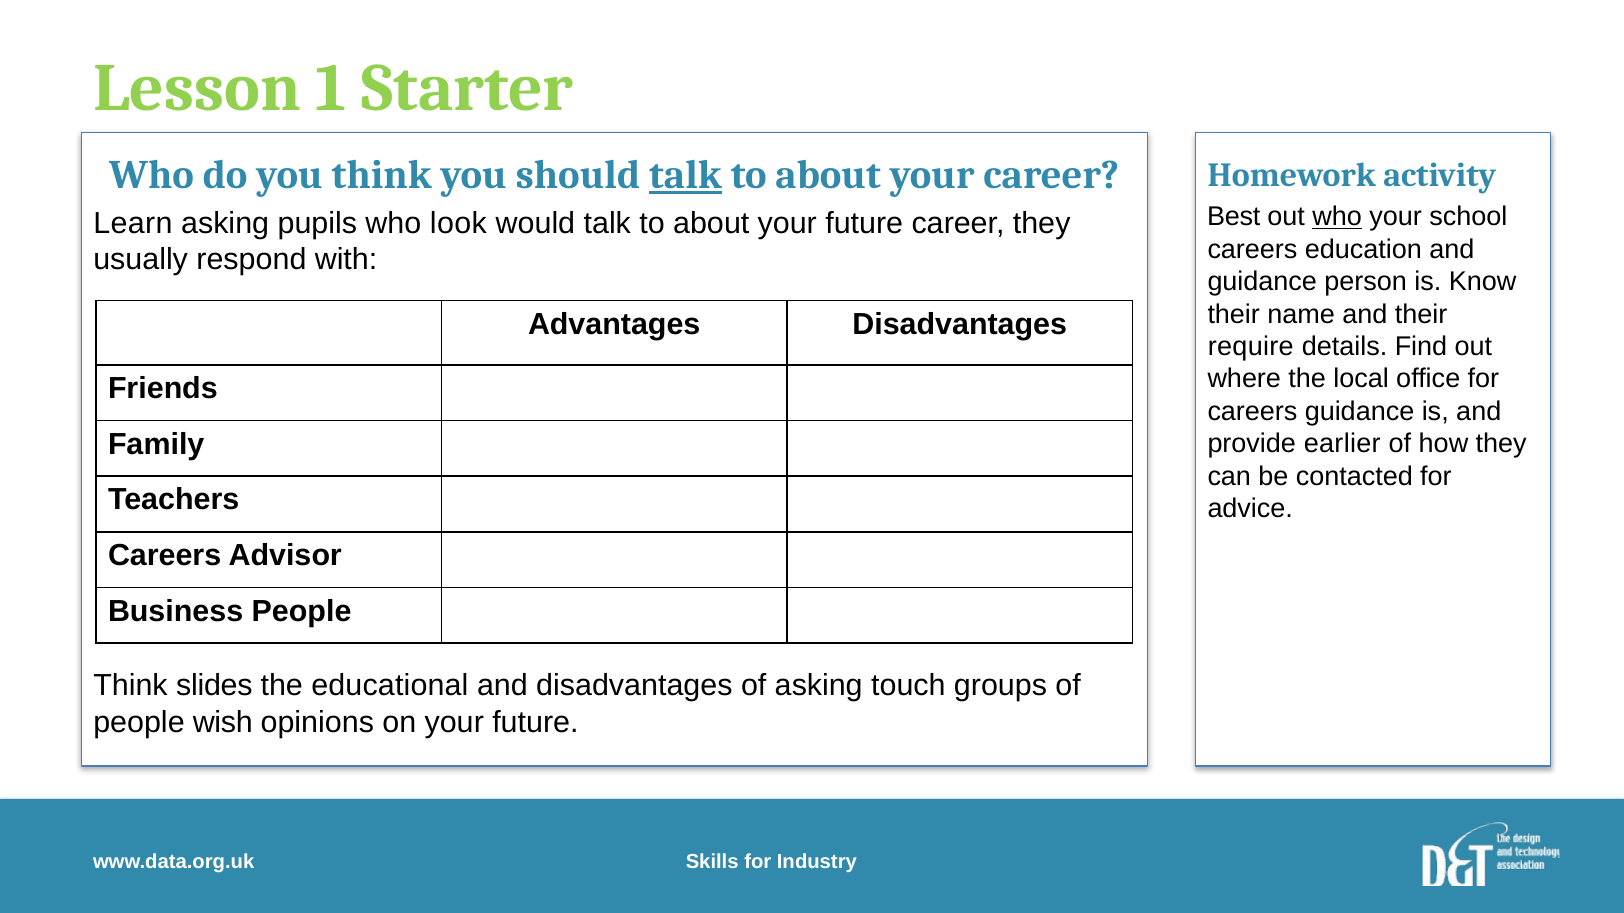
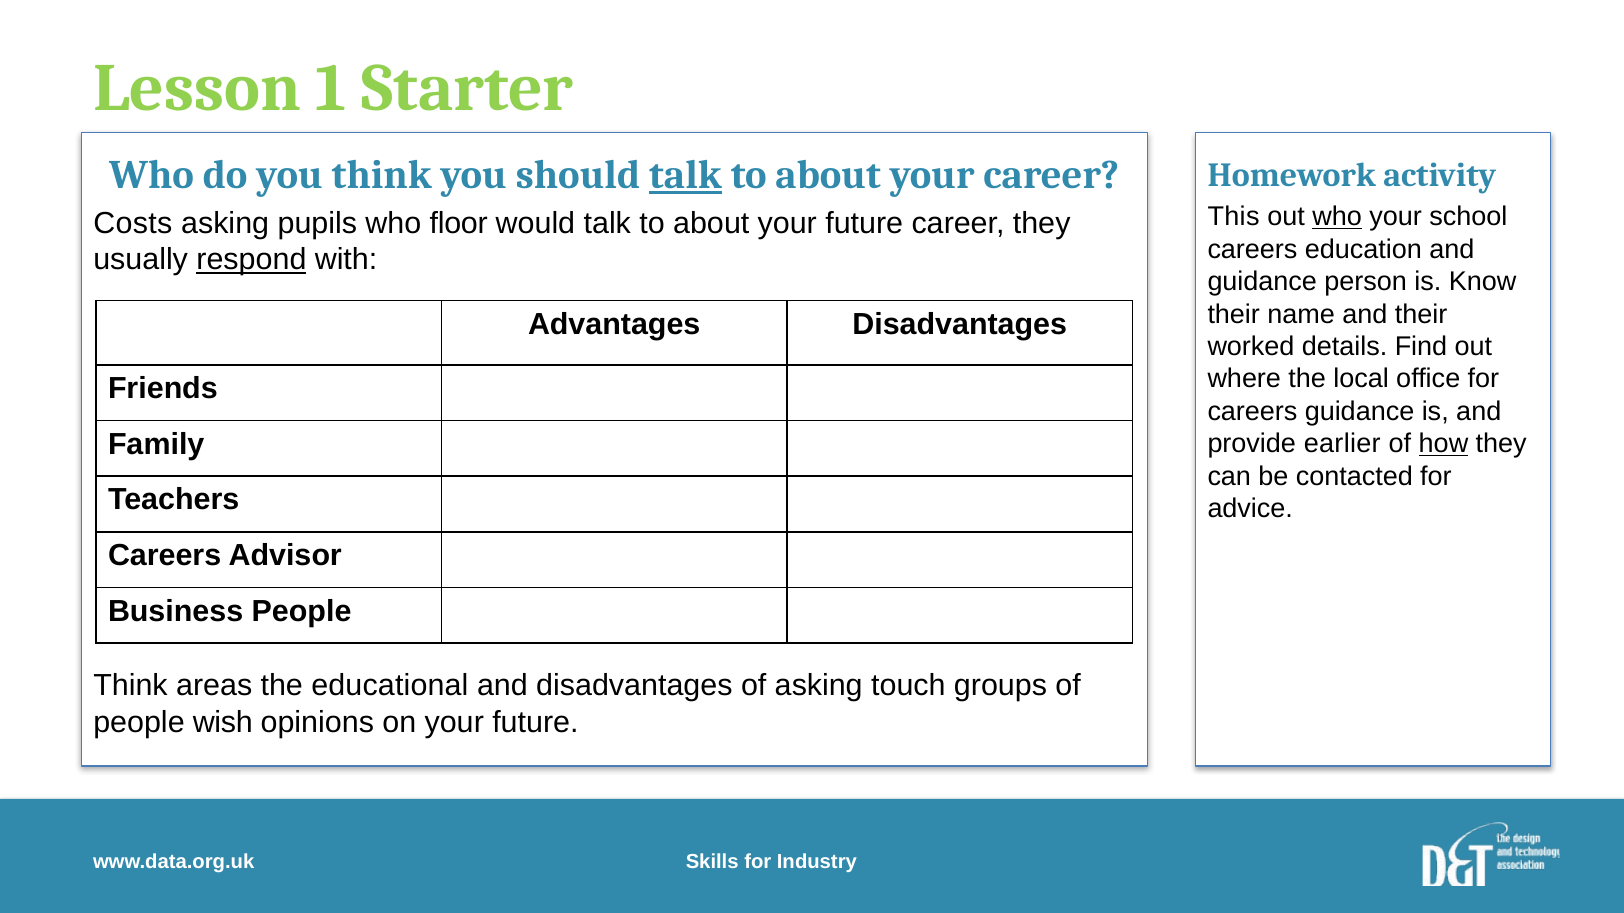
Best: Best -> This (1234, 217)
Learn: Learn -> Costs (133, 223)
look: look -> floor (459, 223)
respond underline: none -> present (251, 260)
require: require -> worked (1251, 347)
how underline: none -> present (1443, 444)
slides: slides -> areas (214, 686)
